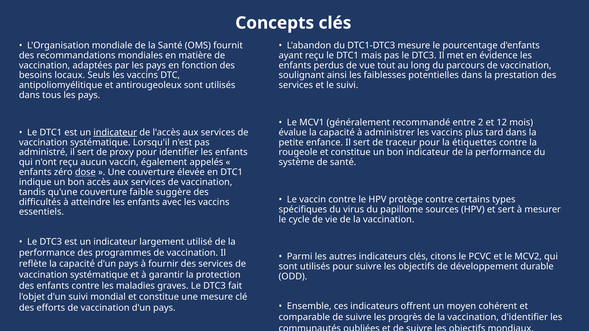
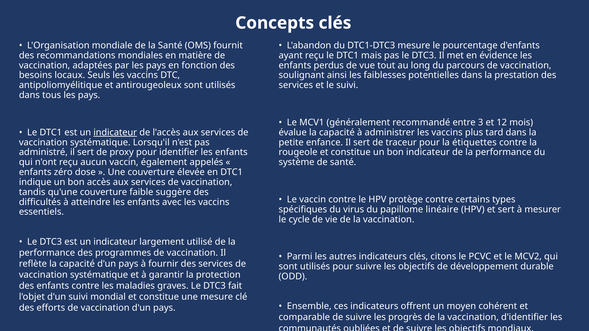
2: 2 -> 3 (481, 123)
dose underline: present -> none (85, 172)
sources: sources -> linéaire (442, 210)
